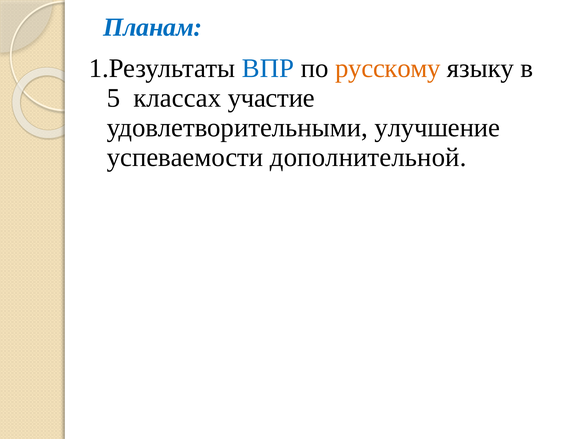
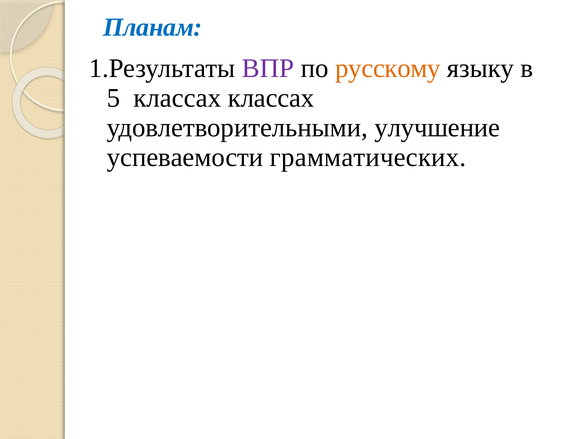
ВПР colour: blue -> purple (268, 68)
классах участие: участие -> классах (271, 98)
дополнительной: дополнительной -> грамматических (368, 157)
